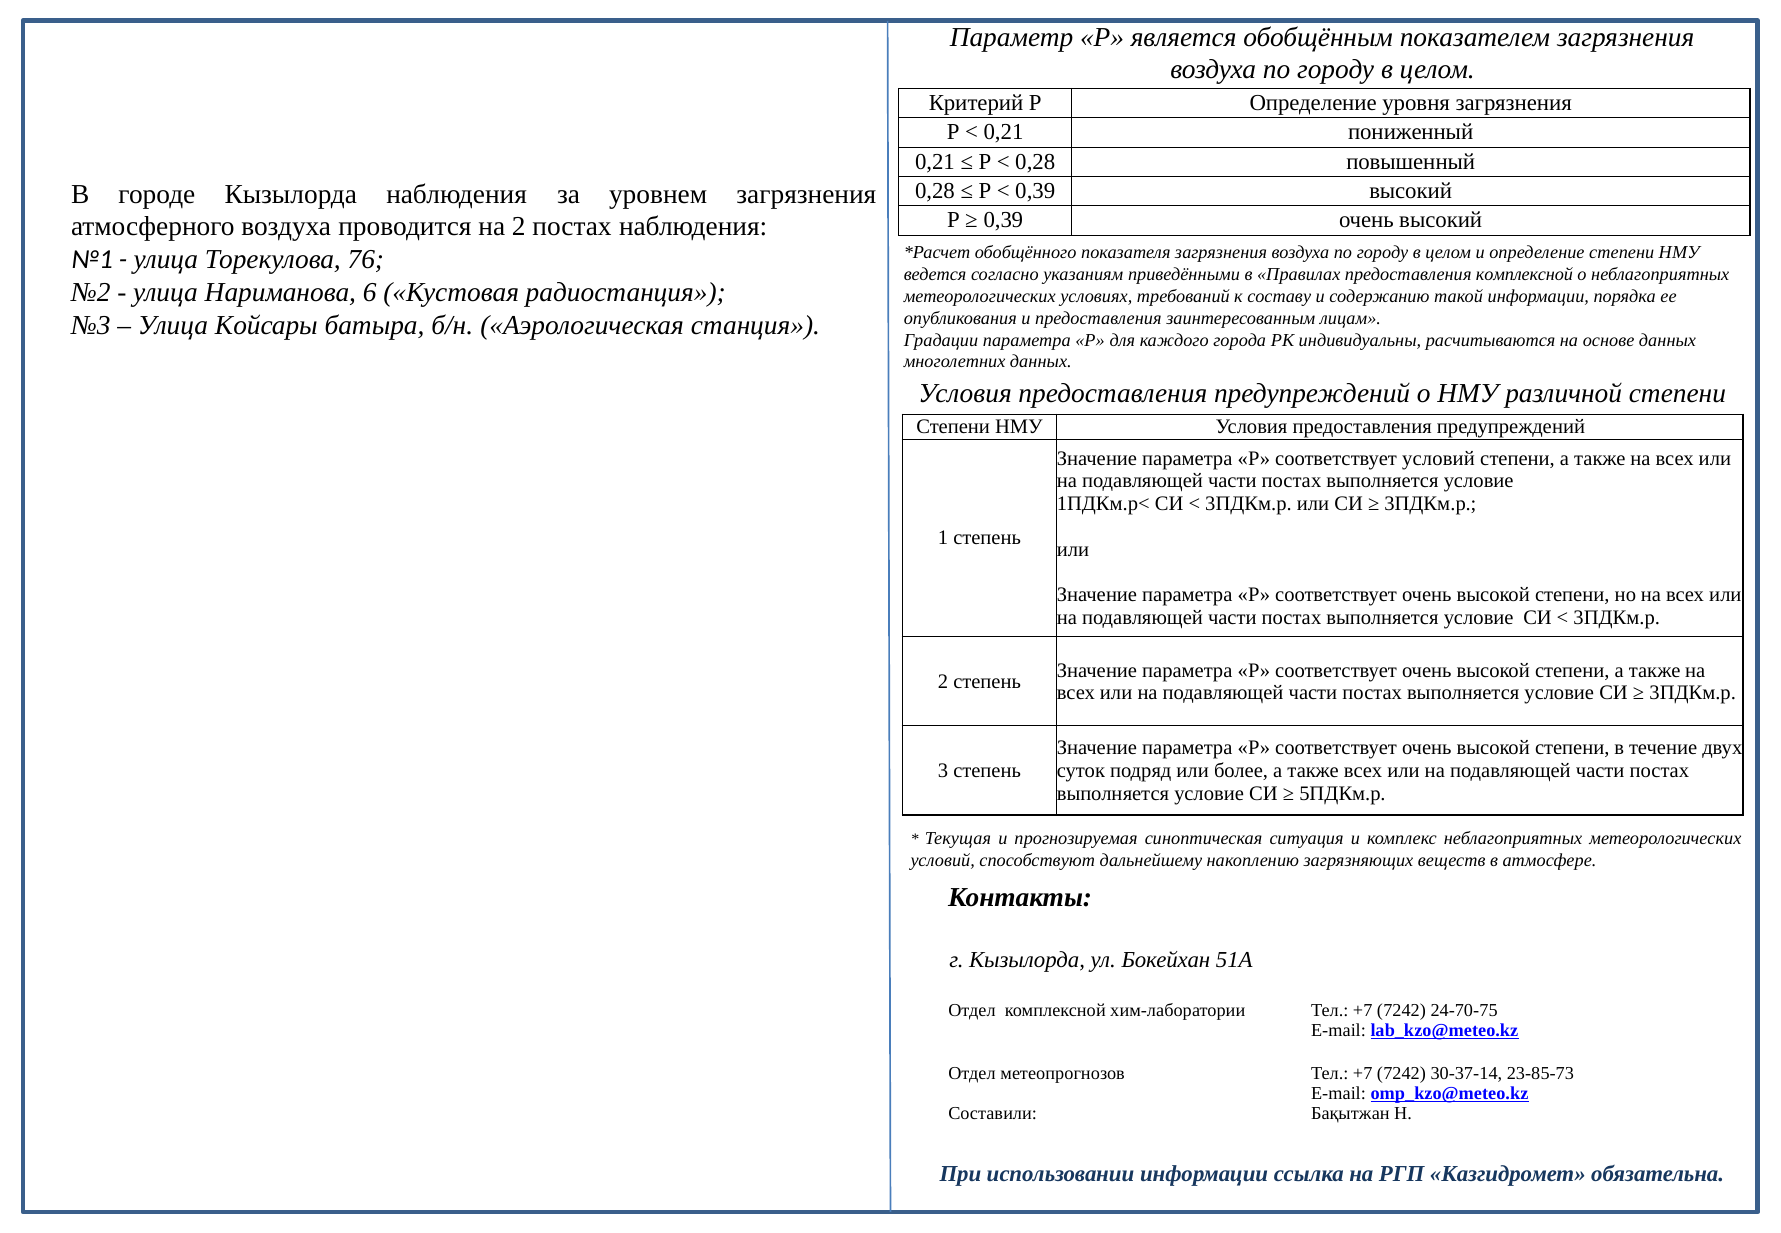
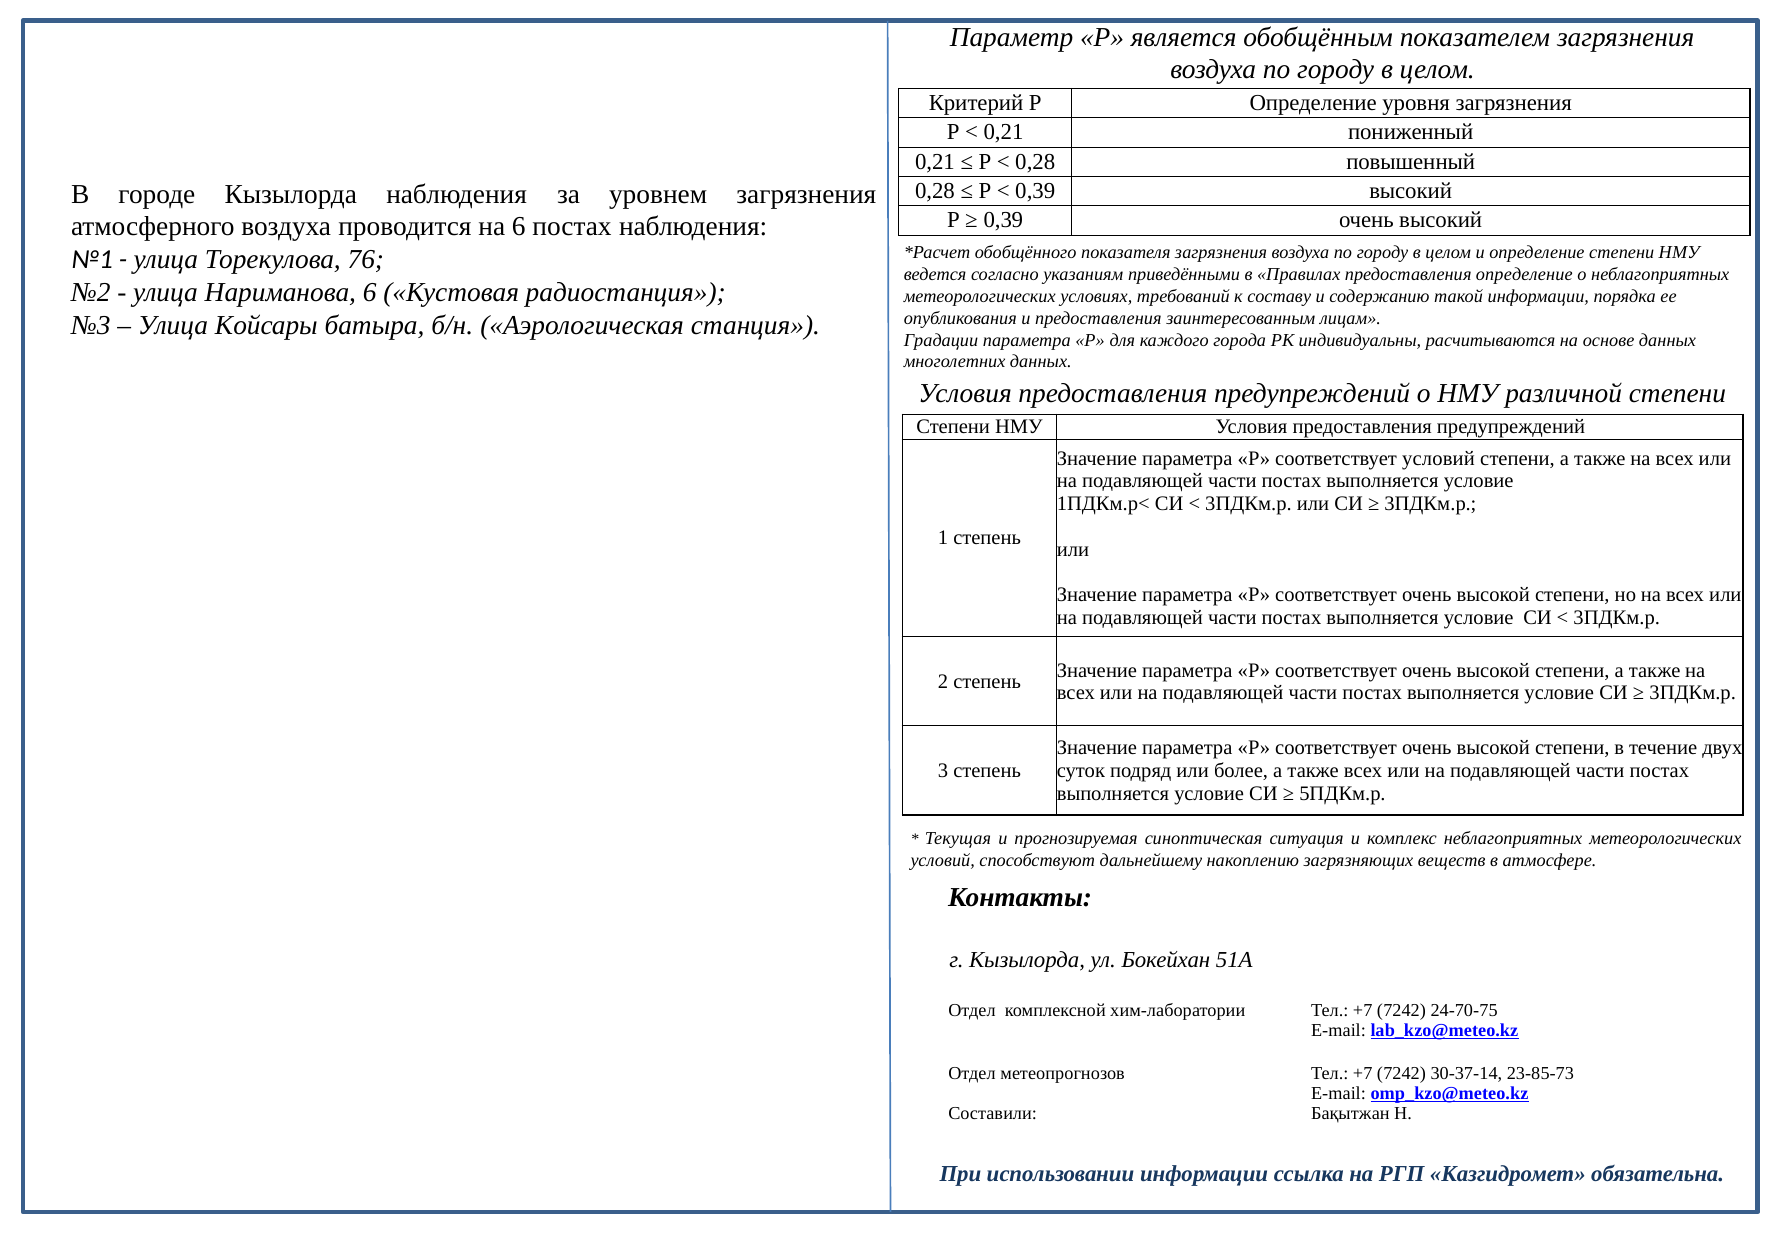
на 2: 2 -> 6 (519, 227)
предоставления комплексной: комплексной -> определение (1524, 274)
